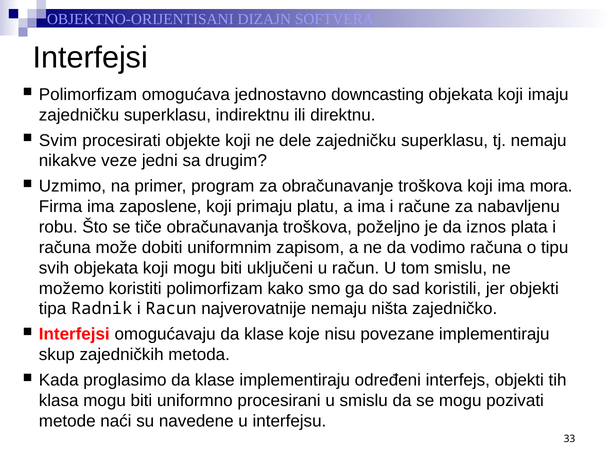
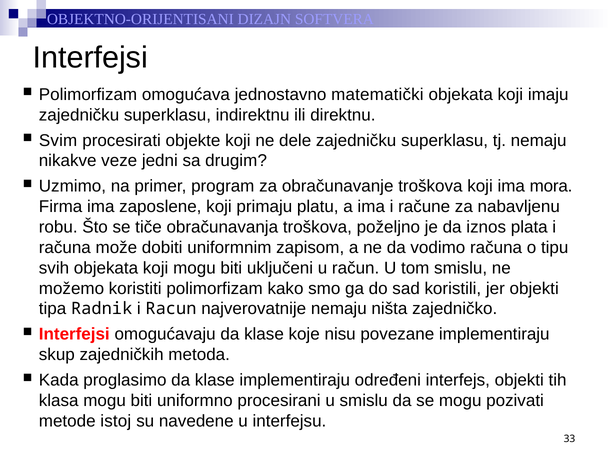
downcasting: downcasting -> matematički (377, 95)
naći: naći -> istoj (116, 421)
